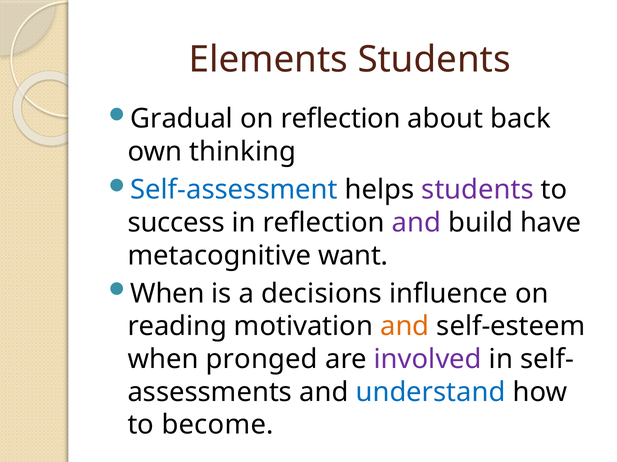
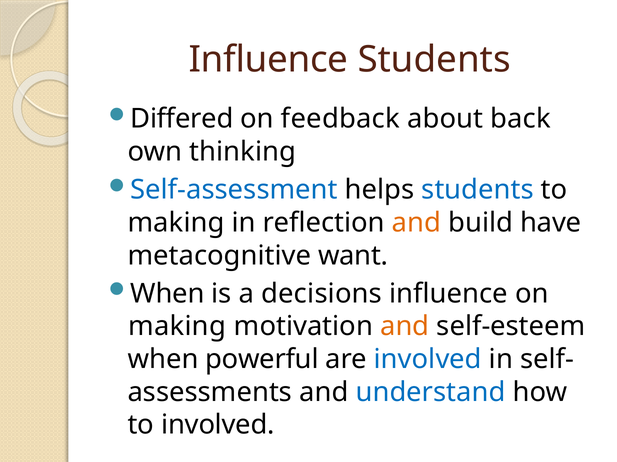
Elements: Elements -> Influence (269, 60)
Gradual: Gradual -> Differed (182, 119)
on reflection: reflection -> feedback (340, 119)
students colour: purple -> blue (478, 190)
success: success -> making (176, 223)
and colour: purple -> orange (417, 223)
reading: reading -> making (177, 327)
pronged: pronged -> powerful (262, 360)
involved colour: purple -> blue (428, 360)
to become: become -> involved (218, 426)
